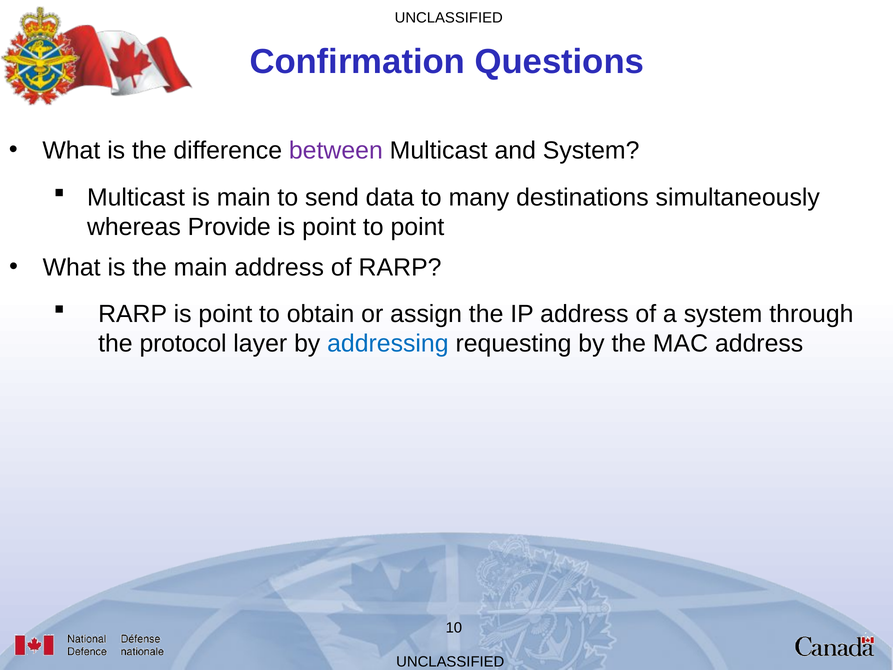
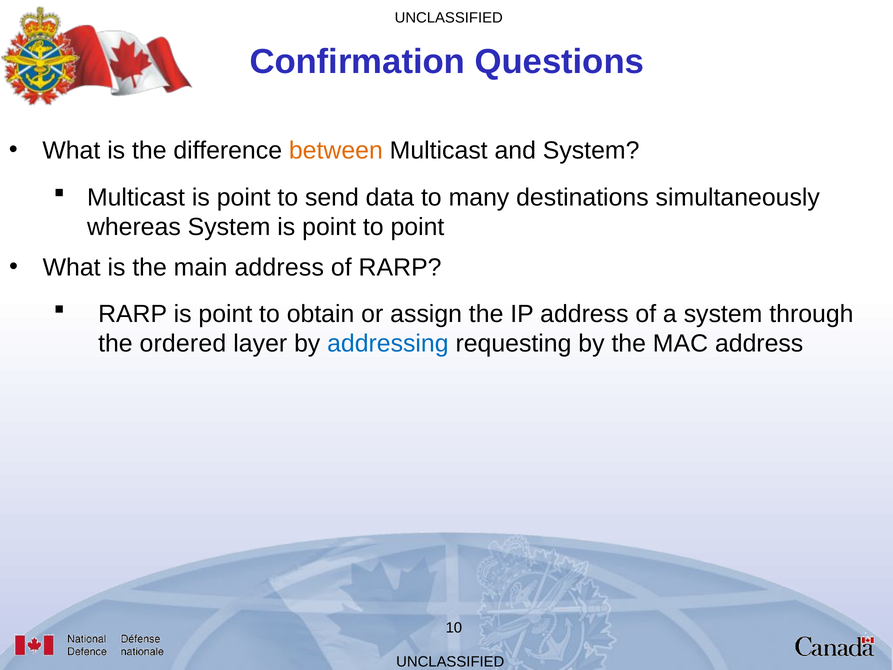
between colour: purple -> orange (336, 150)
Multicast is main: main -> point (244, 197)
whereas Provide: Provide -> System (229, 227)
protocol: protocol -> ordered (183, 344)
